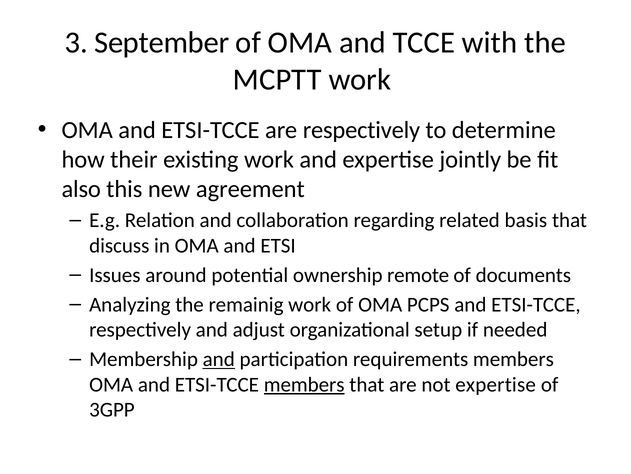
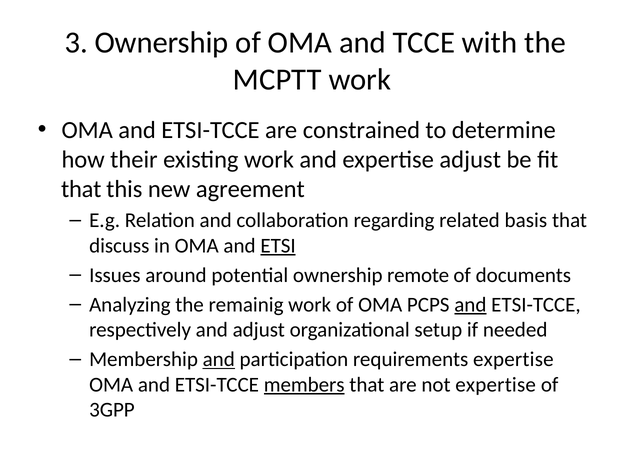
3 September: September -> Ownership (162, 43)
are respectively: respectively -> constrained (361, 130)
expertise jointly: jointly -> adjust (470, 159)
also: also -> that (81, 189)
ETSI underline: none -> present (278, 245)
and underline: none -> present (470, 304)
requirements members: members -> expertise (513, 359)
